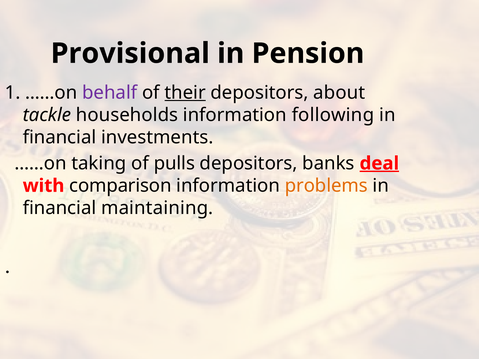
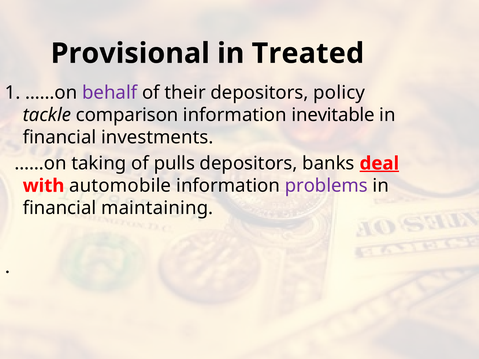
Pension: Pension -> Treated (308, 53)
their underline: present -> none (185, 93)
about: about -> policy (339, 93)
households: households -> comparison (127, 115)
following: following -> inevitable (333, 115)
comparison: comparison -> automobile (120, 186)
problems colour: orange -> purple (326, 186)
